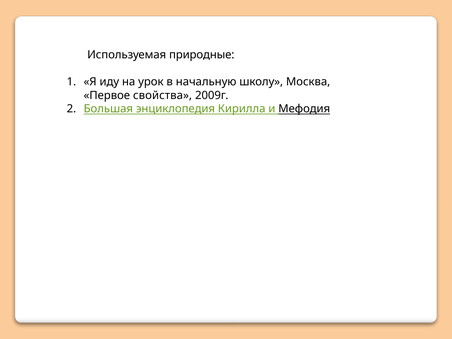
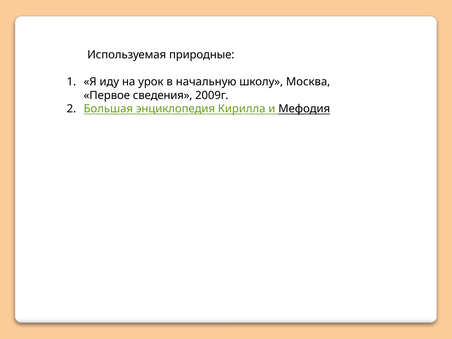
свойства: свойства -> сведения (163, 95)
